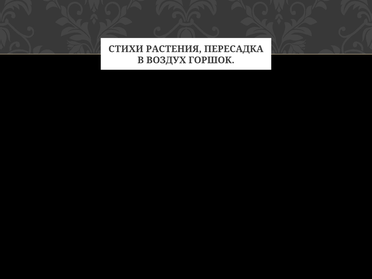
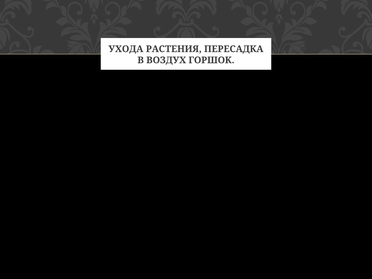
СТИХИ: СТИХИ -> УХОДА (126, 49)
